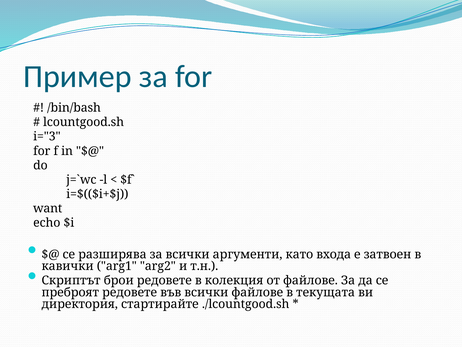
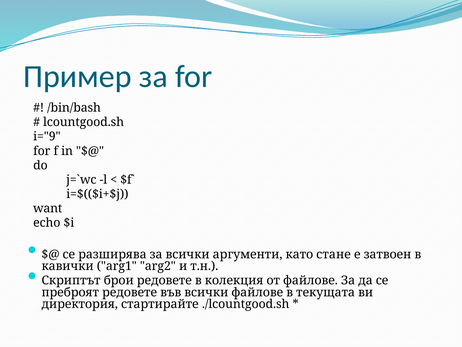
i="3: i="3 -> i="9 (47, 136)
входа: входа -> стане (334, 254)
